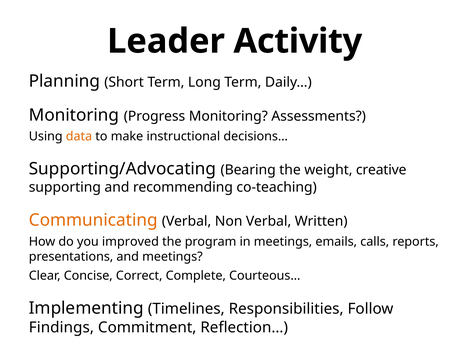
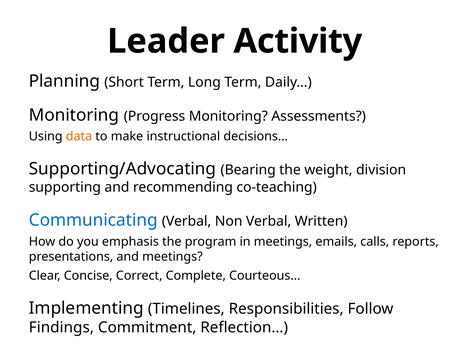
creative: creative -> division (381, 170)
Communicating colour: orange -> blue (93, 220)
improved: improved -> emphasis (130, 242)
